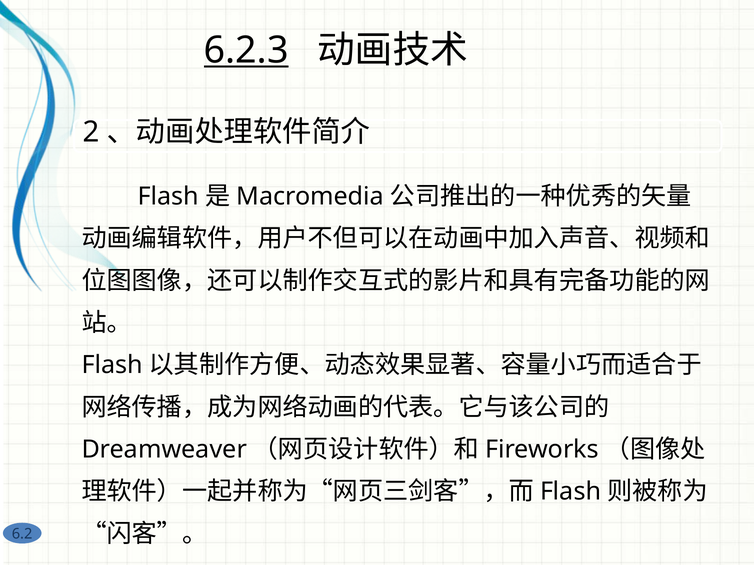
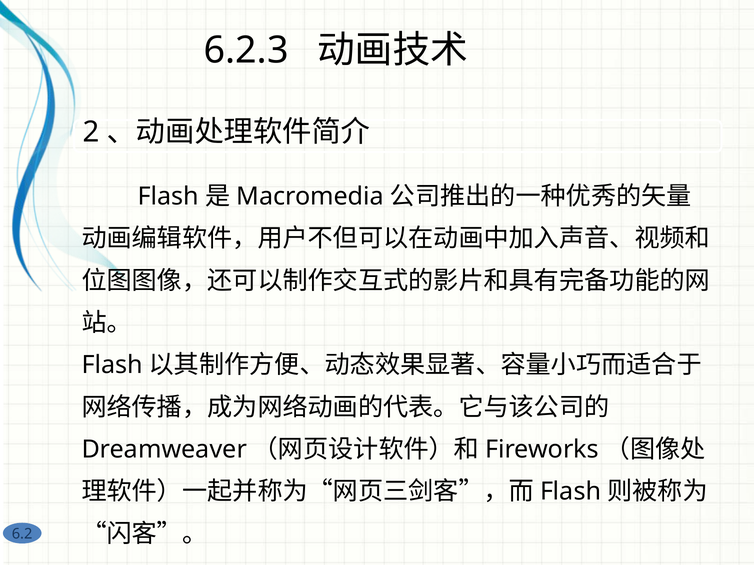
6.2.3 underline: present -> none (246, 50)
